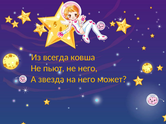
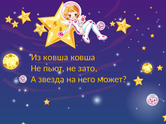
Из всегда: всегда -> ковша (56, 57)
не него: него -> зато (88, 69)
